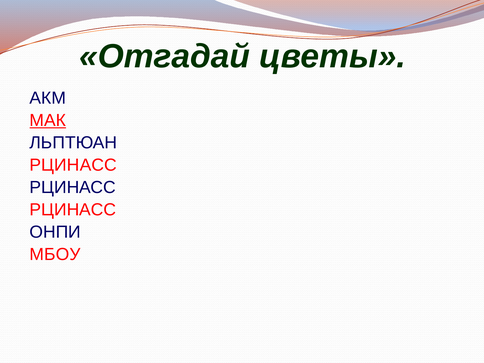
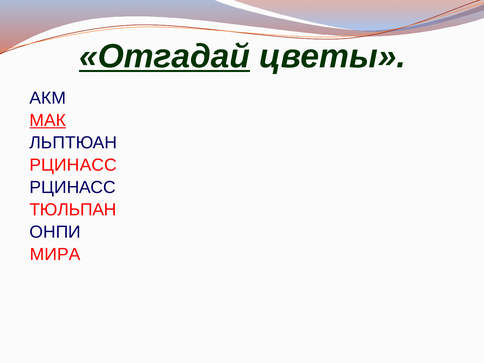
Отгадай underline: none -> present (165, 56)
РЦИНАСС: РЦИНАСС -> ТЮЛЬПАН (73, 210)
МБОУ: МБОУ -> МИРА (55, 254)
